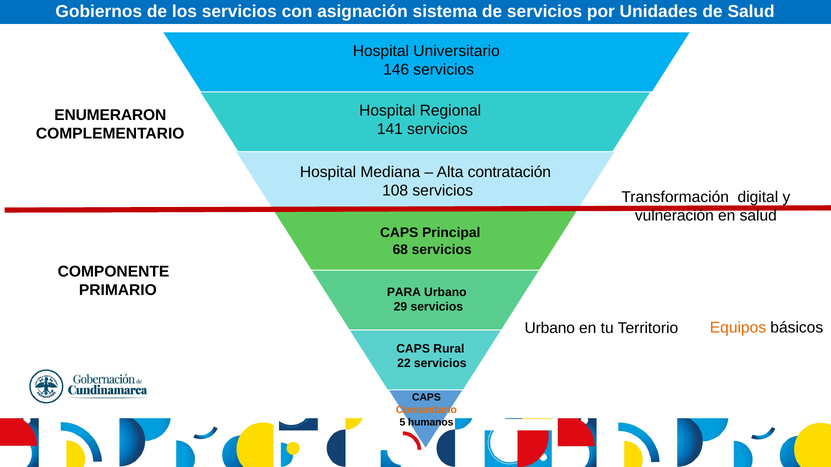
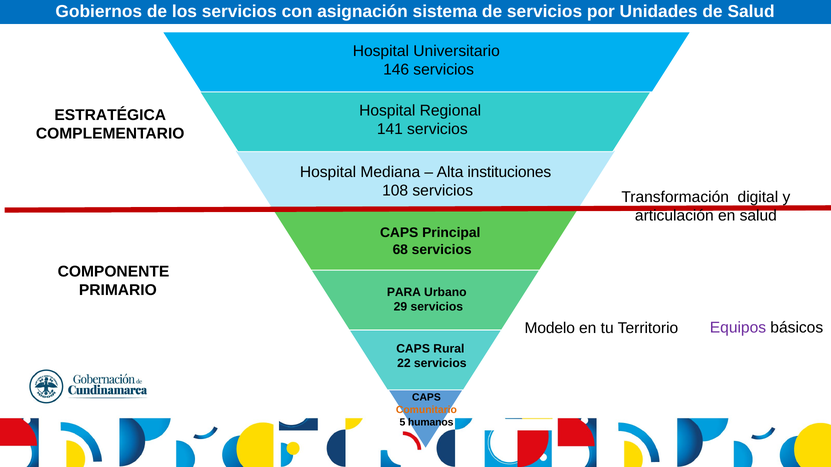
ENUMERARON: ENUMERARON -> ESTRATÉGICA (110, 115)
contratación: contratación -> instituciones (509, 172)
vulneración: vulneración -> articulación (674, 216)
Equipos colour: orange -> purple (738, 328)
Urbano: Urbano -> Modelo (550, 329)
